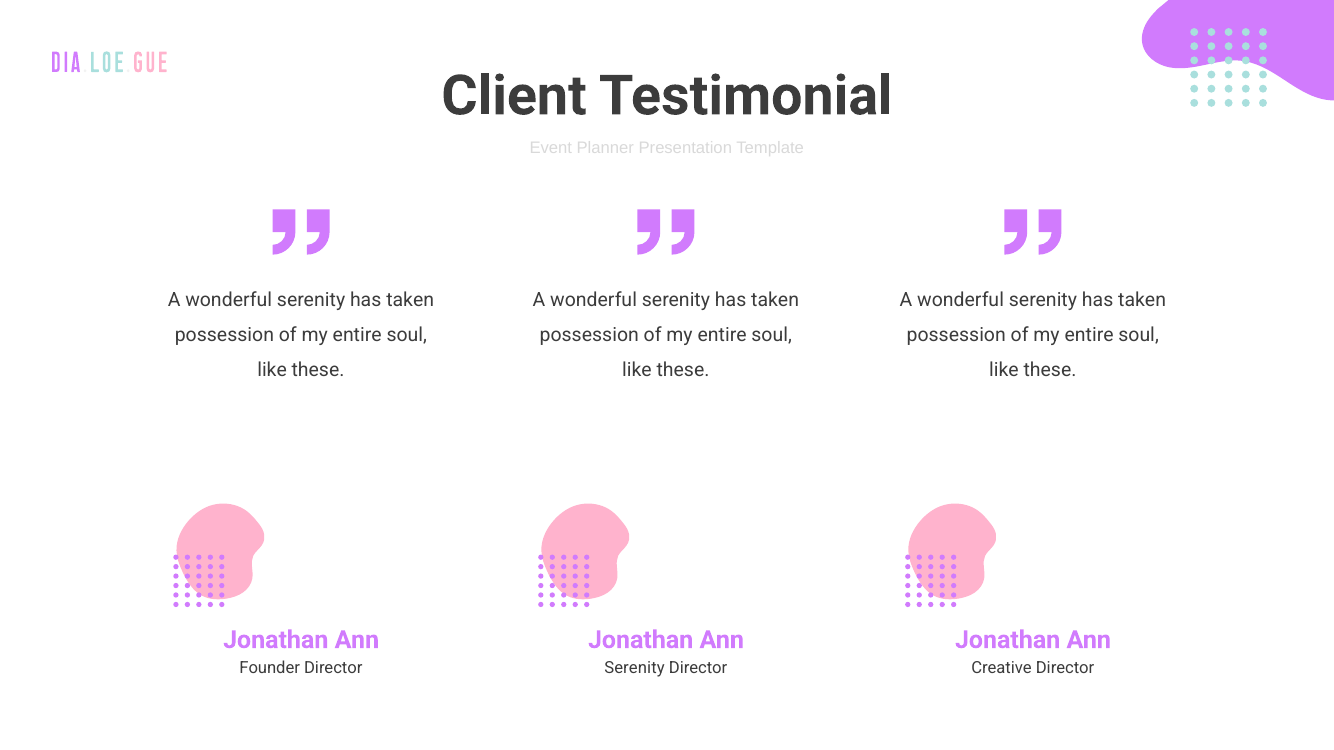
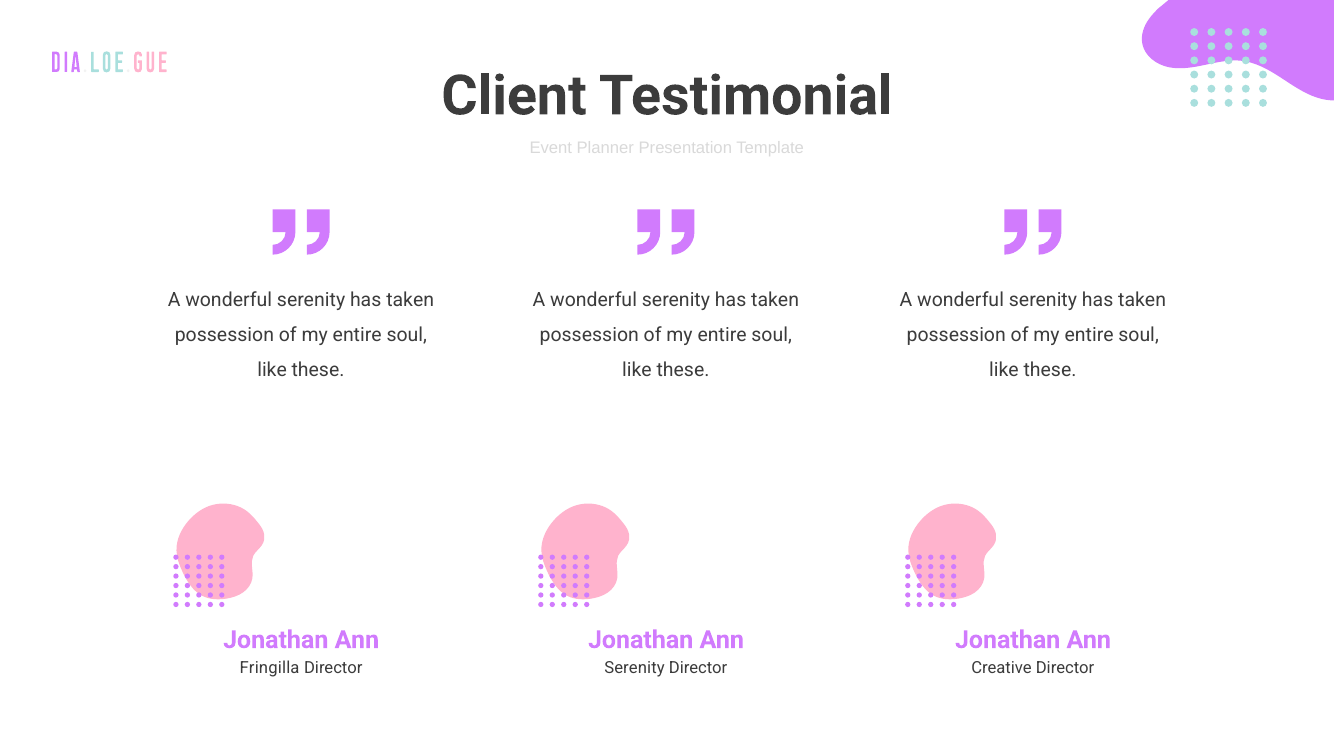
Founder: Founder -> Fringilla (270, 669)
